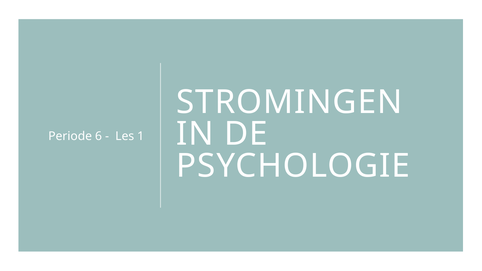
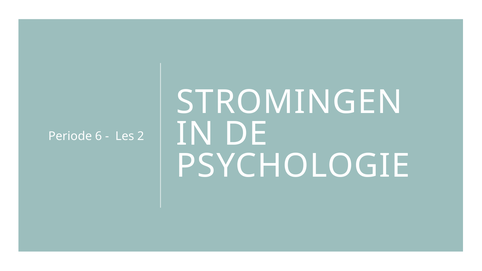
1: 1 -> 2 (141, 136)
